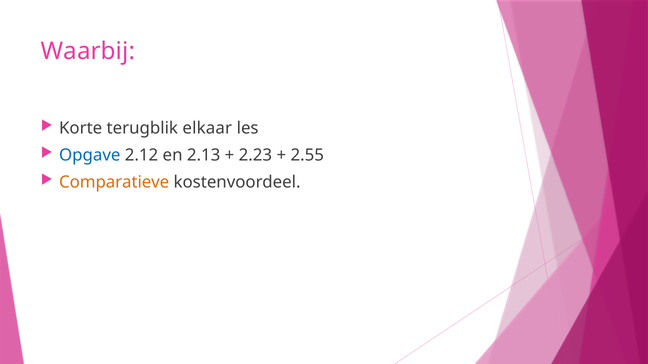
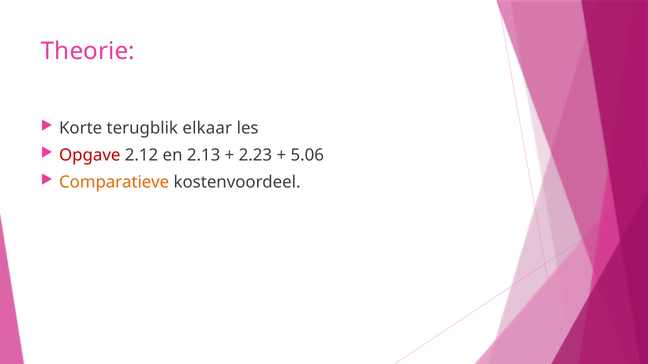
Waarbij: Waarbij -> Theorie (88, 51)
Opgave colour: blue -> red (90, 156)
2.55: 2.55 -> 5.06 (307, 156)
